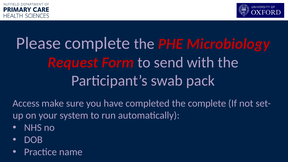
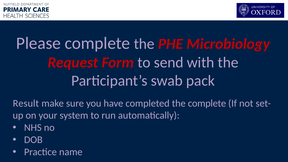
Access: Access -> Result (26, 103)
